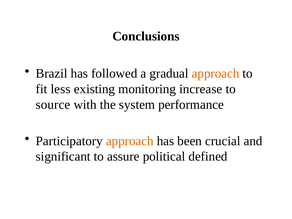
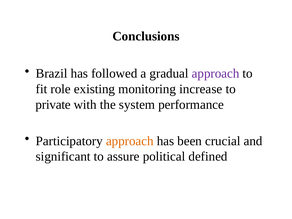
approach colour: orange -> purple (216, 73)
less: less -> role (61, 89)
source: source -> private (53, 105)
